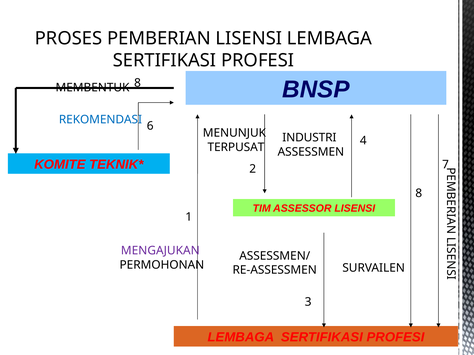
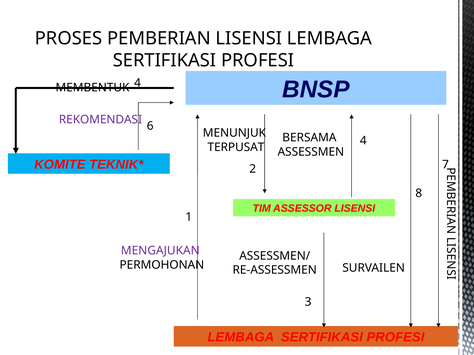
MEMBENTUK 8: 8 -> 4 (137, 83)
REKOMENDASI colour: blue -> purple (100, 120)
INDUSTRI: INDUSTRI -> BERSAMA (309, 138)
